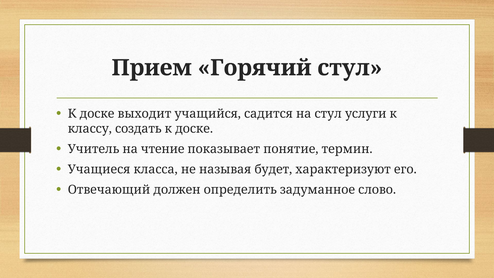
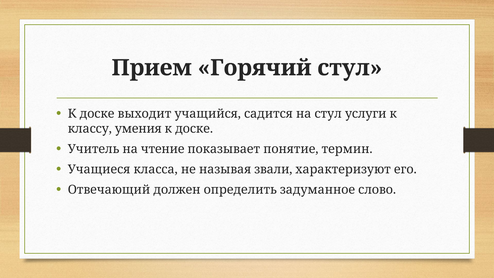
создать: создать -> умения (138, 129)
будет: будет -> звали (273, 169)
